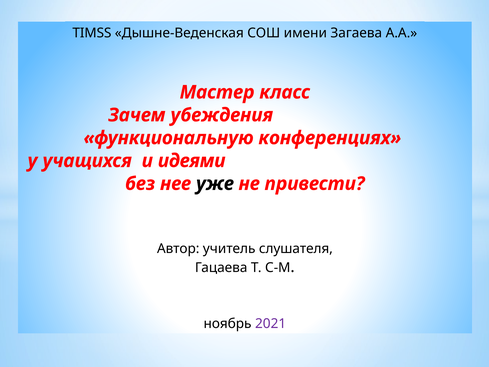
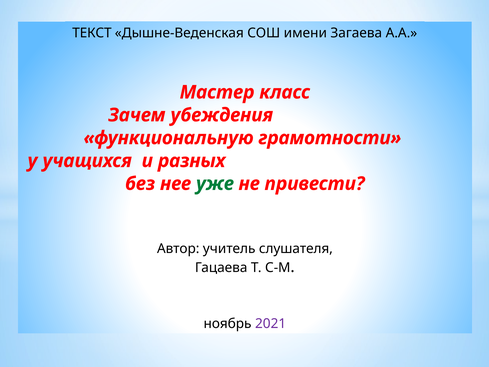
TIMSS: TIMSS -> ТЕКСТ (92, 33)
конференциях: конференциях -> грамотности (330, 138)
идеями: идеями -> разных (192, 161)
уже colour: black -> green (215, 184)
